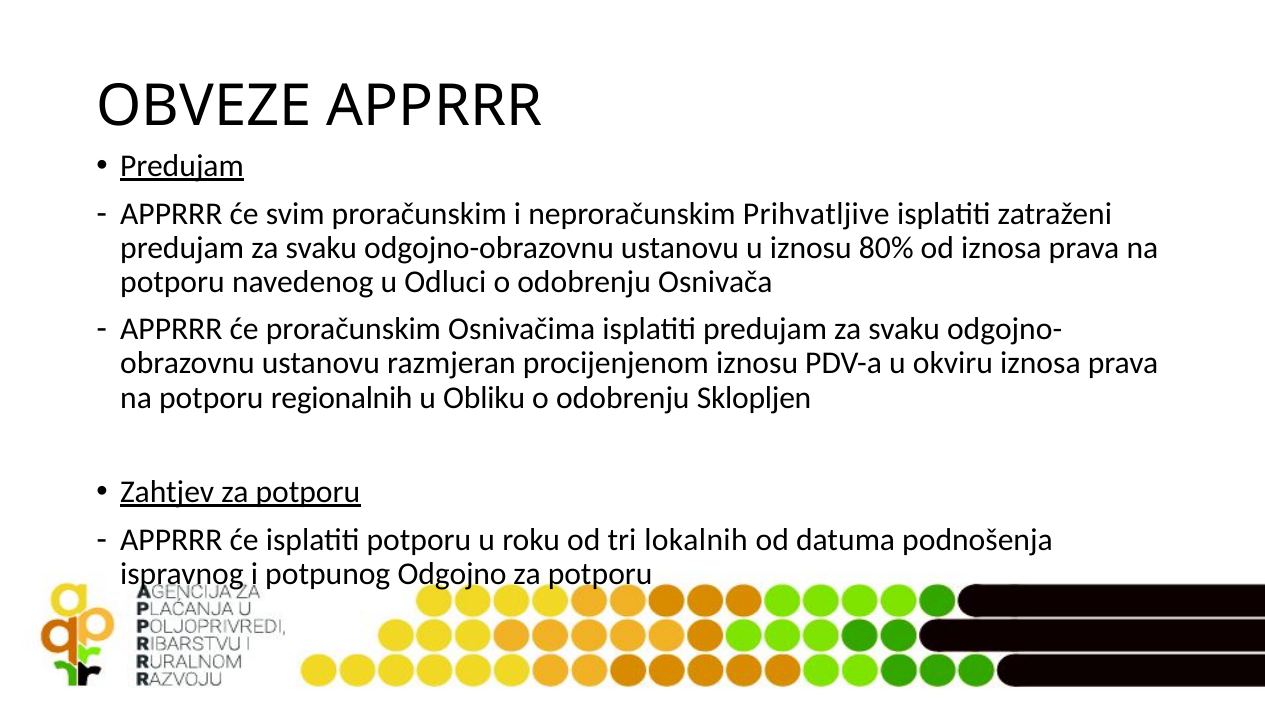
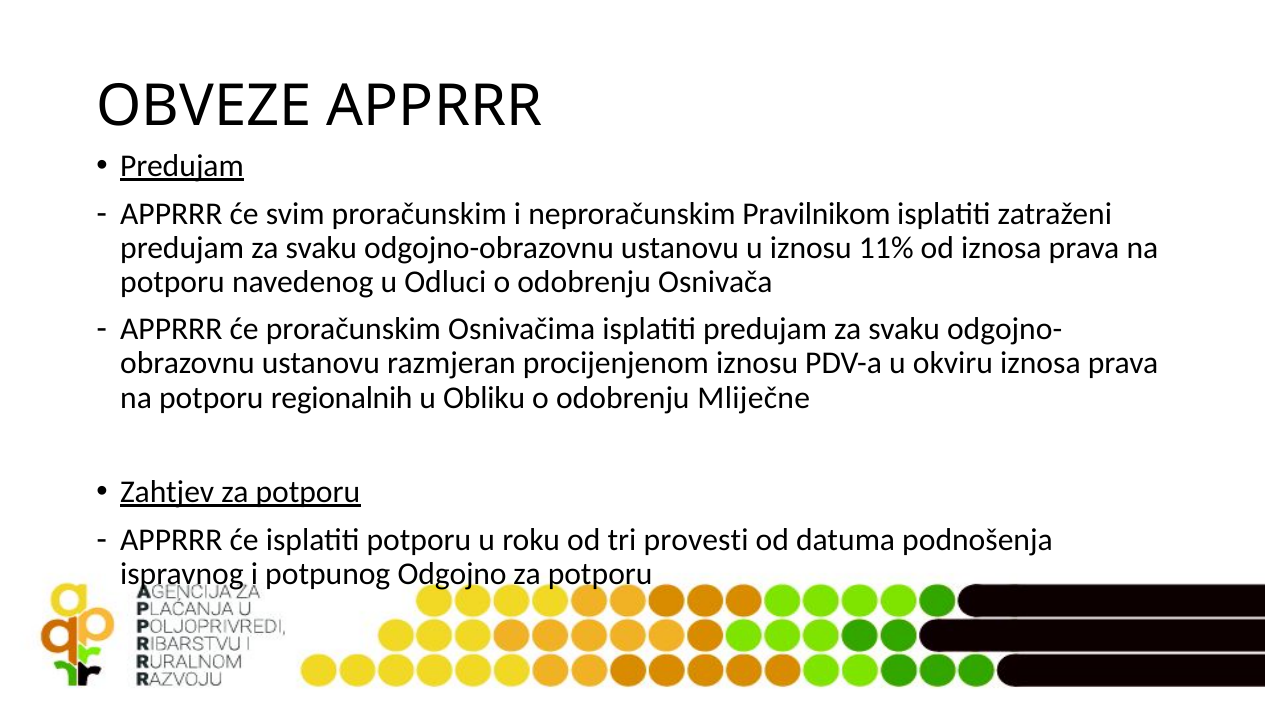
Prihvatljive: Prihvatljive -> Pravilnikom (817, 213)
80%: 80% -> 11% (886, 248)
Sklopljen: Sklopljen -> Mliječne (754, 397)
lokalnih: lokalnih -> provesti (696, 539)
